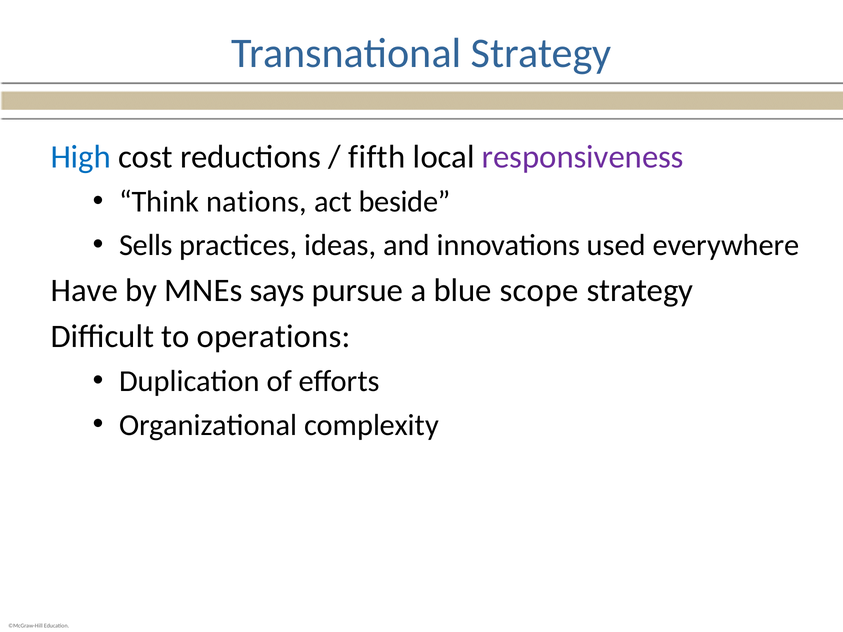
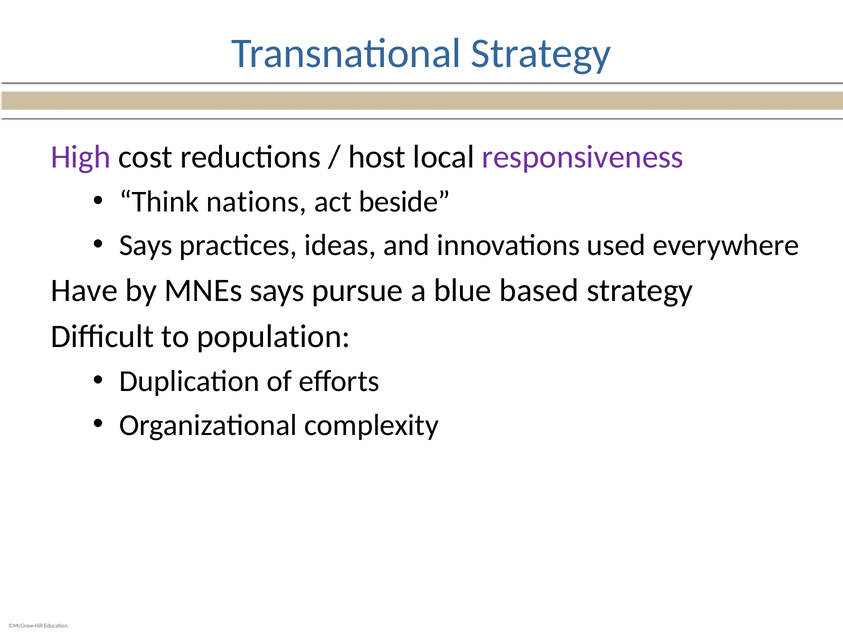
High colour: blue -> purple (81, 157)
fifth: fifth -> host (377, 157)
Sells: Sells -> Says (146, 245)
scope: scope -> based (539, 290)
operations: operations -> population (274, 337)
